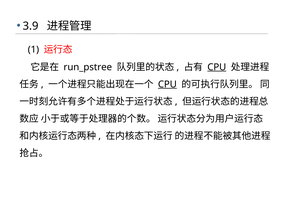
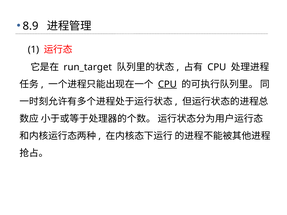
3.9: 3.9 -> 8.9 (31, 26)
run_pstree: run_pstree -> run_target (88, 67)
CPU underline: present -> none (217, 67)
